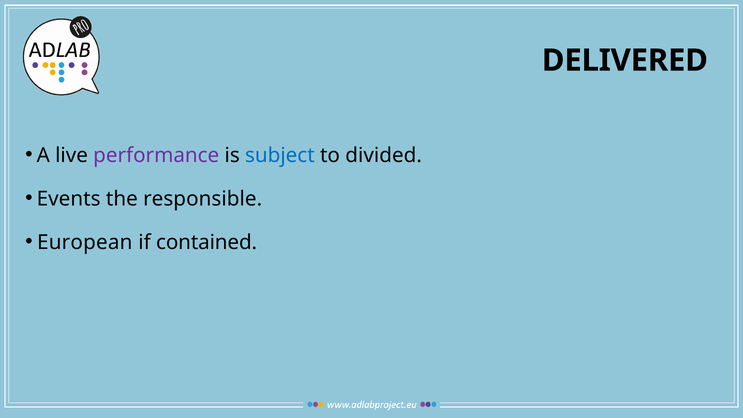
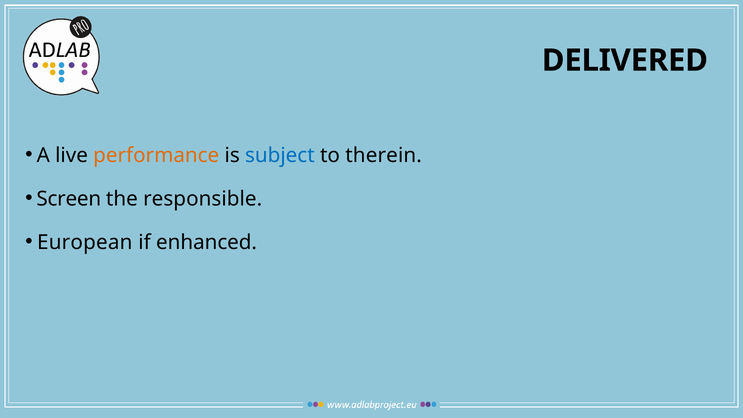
performance colour: purple -> orange (156, 155)
divided: divided -> therein (384, 155)
Events: Events -> Screen (69, 199)
contained: contained -> enhanced (207, 242)
